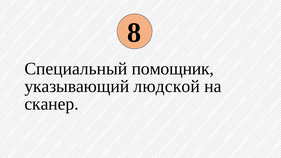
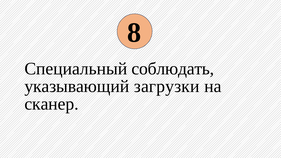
помощник: помощник -> соблюдать (173, 69)
людской: людской -> загрузки (167, 86)
